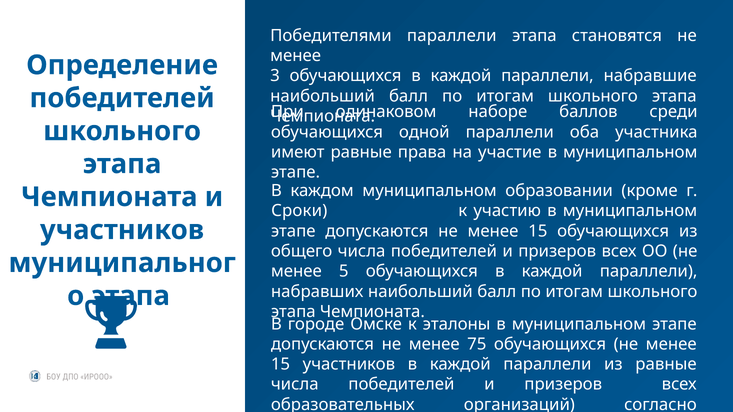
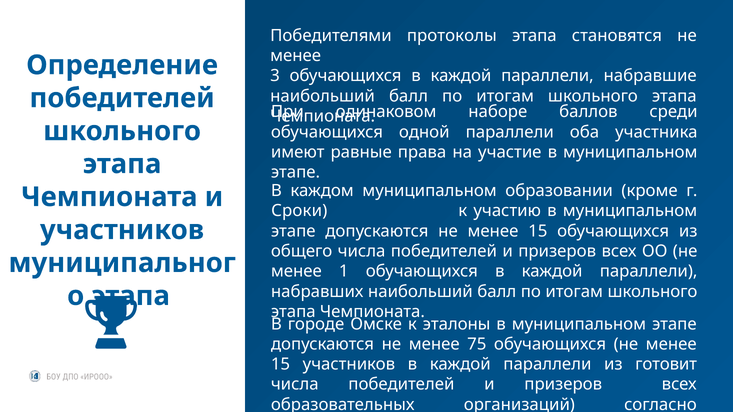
Победителями параллели: параллели -> протоколы (452, 36)
5: 5 -> 1 (344, 272)
из равные: равные -> готовит (666, 365)
